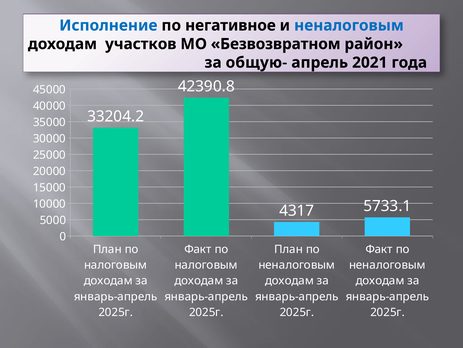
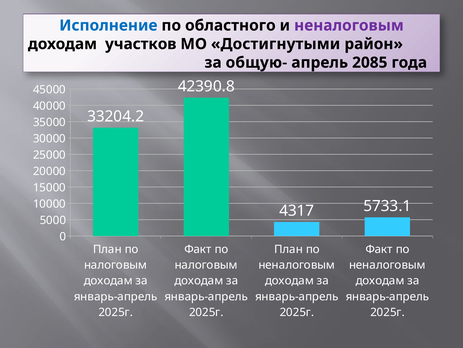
негативное: негативное -> областного (230, 25)
неналоговым colour: blue -> purple (349, 25)
Безвозвратном: Безвозвратном -> Достигнутыми (276, 44)
2021: 2021 -> 2085 (370, 62)
